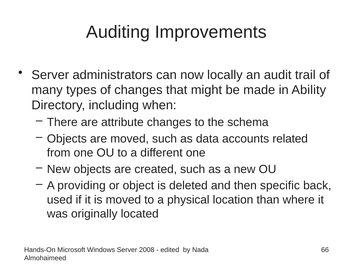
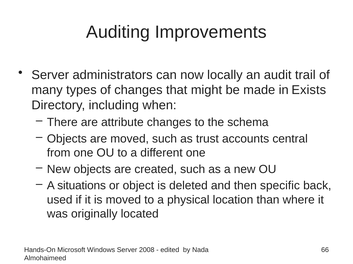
Ability: Ability -> Exists (309, 90)
data: data -> trust (207, 139)
related: related -> central (290, 139)
providing: providing -> situations (82, 186)
